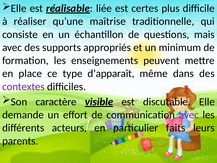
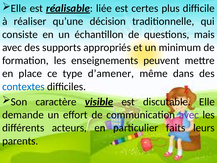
maîtrise: maîtrise -> décision (108, 21)
d’apparaît: d’apparaît -> d’amener (111, 73)
contextes colour: purple -> blue (23, 86)
